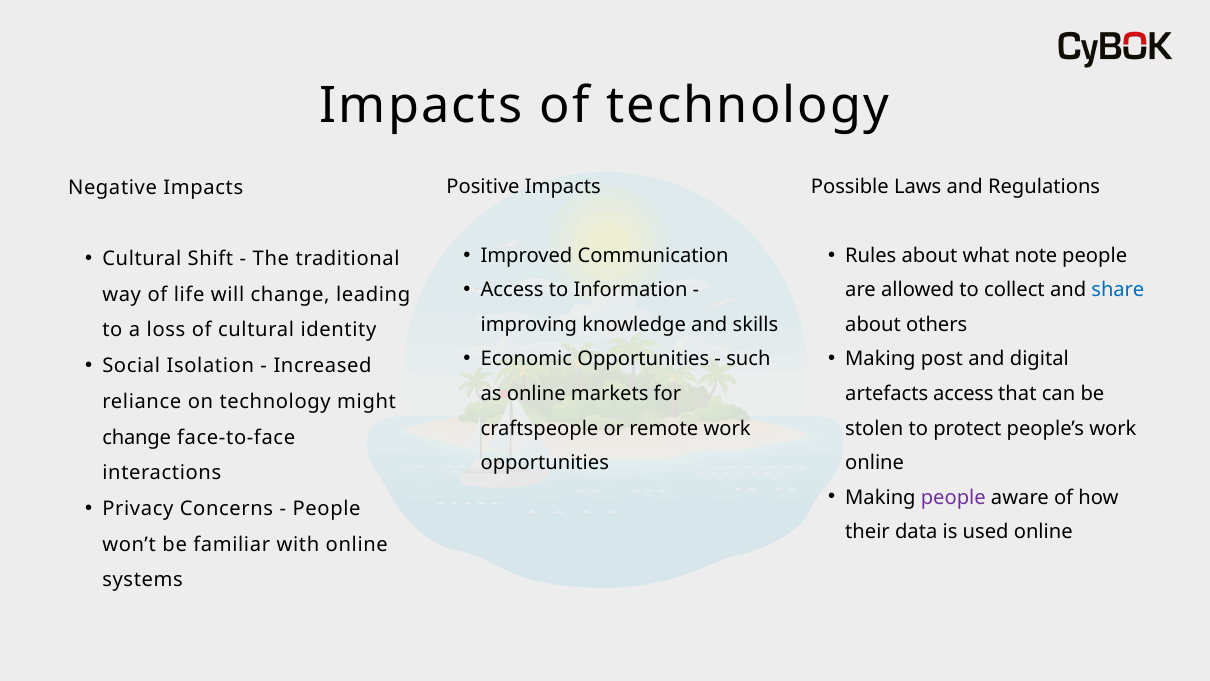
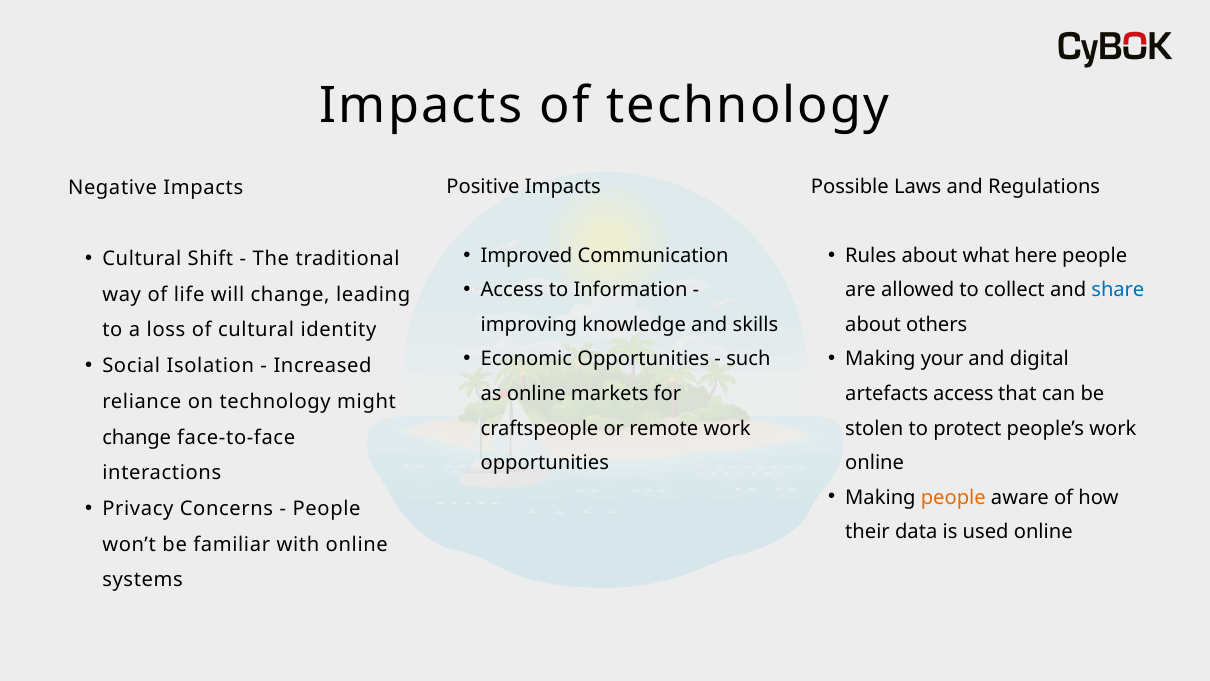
note: note -> here (1036, 256)
post: post -> your (942, 359)
people colour: purple -> orange (953, 497)
